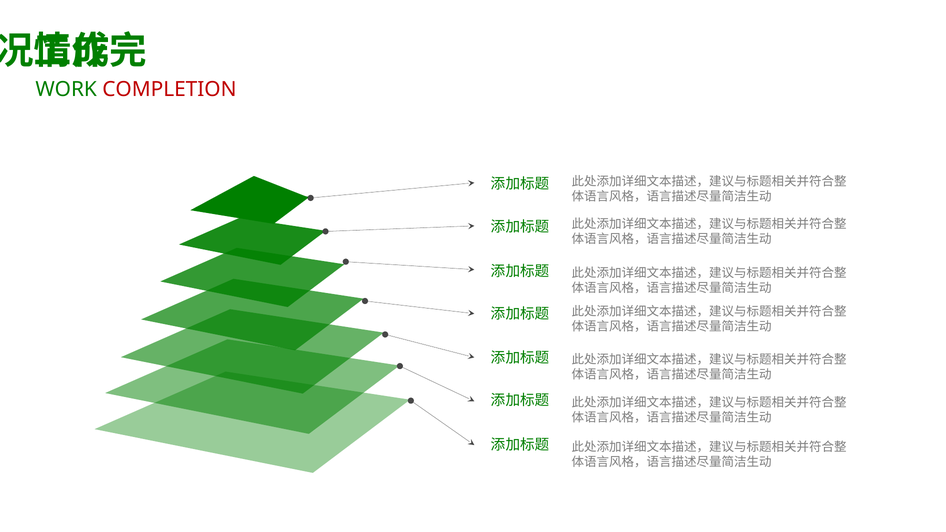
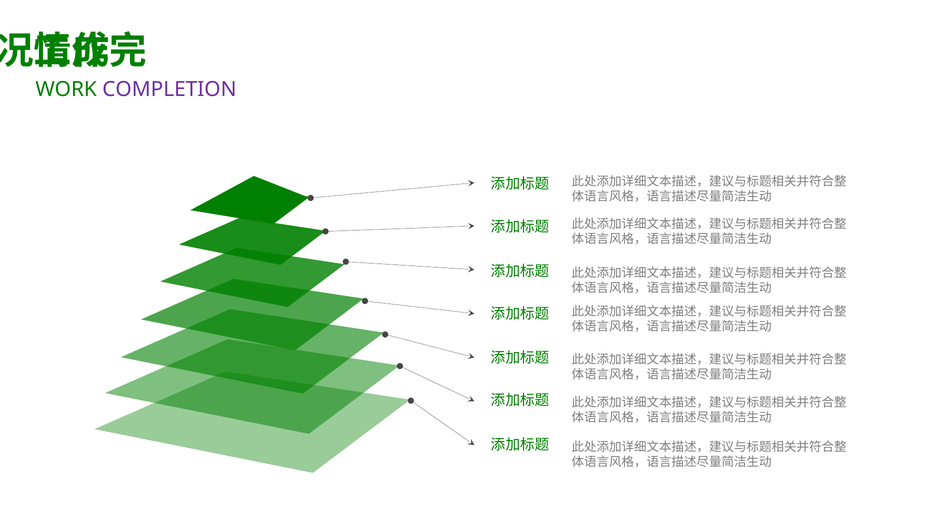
COMPLETION colour: red -> purple (169, 89)
